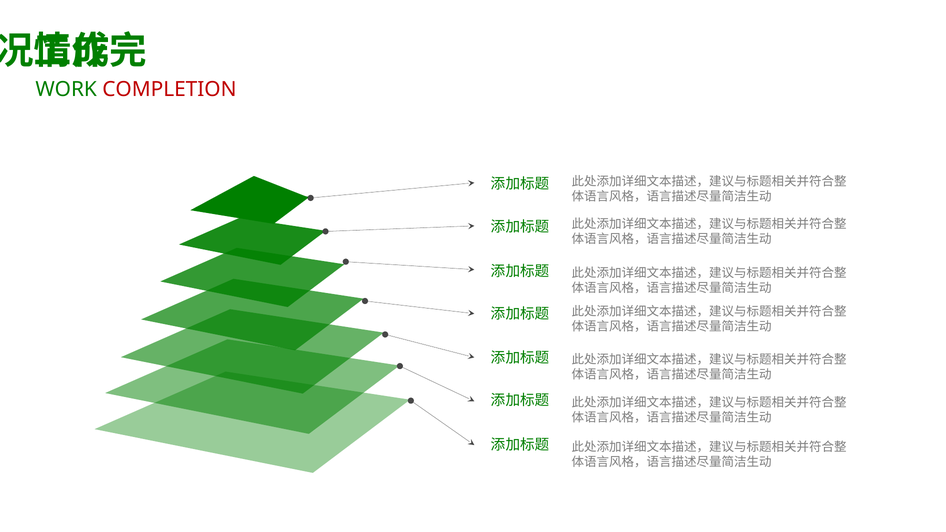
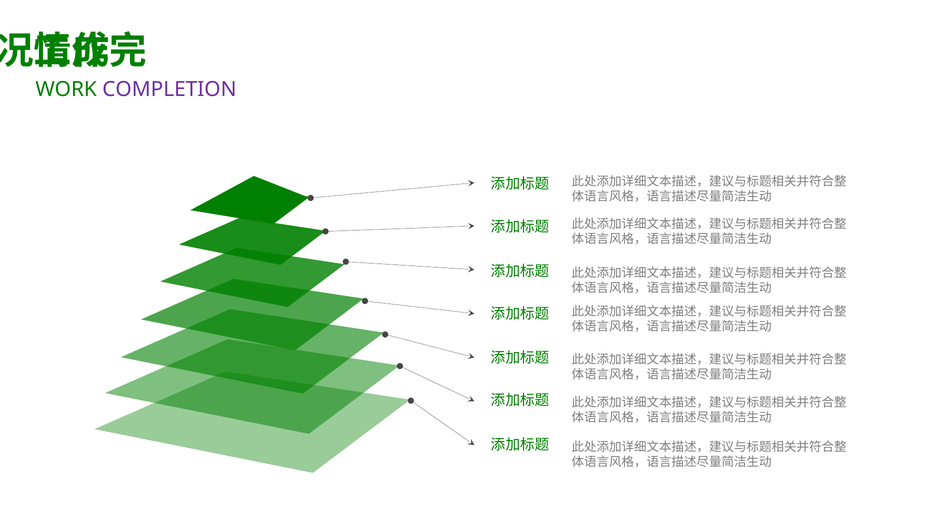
COMPLETION colour: red -> purple (169, 89)
